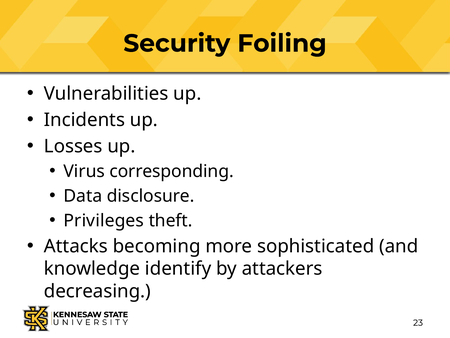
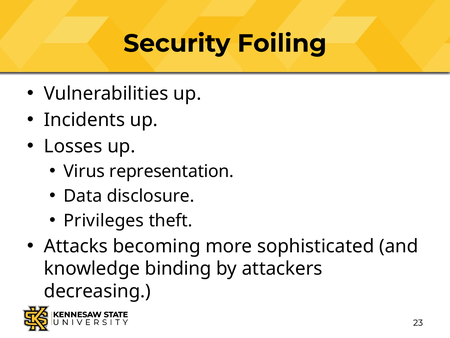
corresponding: corresponding -> representation (172, 171)
identify: identify -> binding (178, 268)
